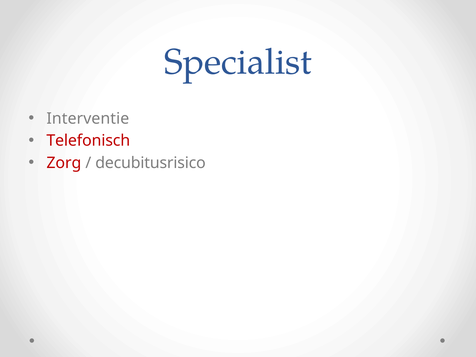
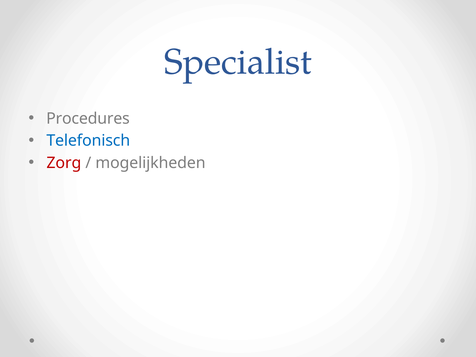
Interventie: Interventie -> Procedures (88, 119)
Telefonisch colour: red -> blue (88, 141)
decubitusrisico: decubitusrisico -> mogelijkheden (150, 163)
